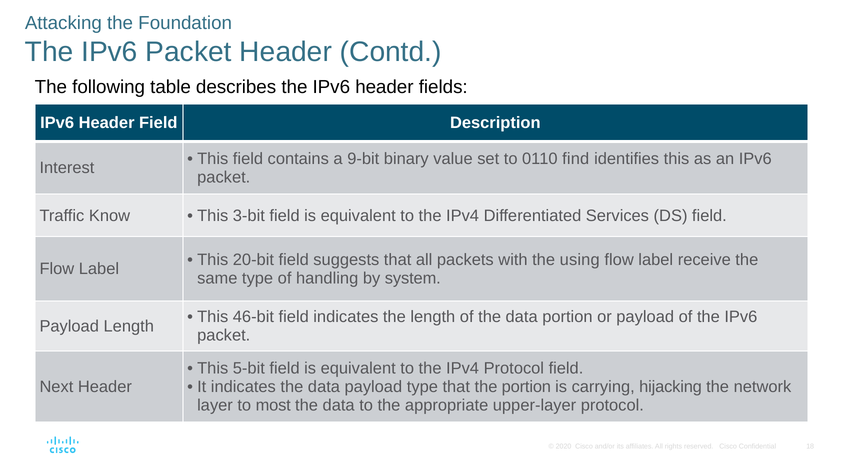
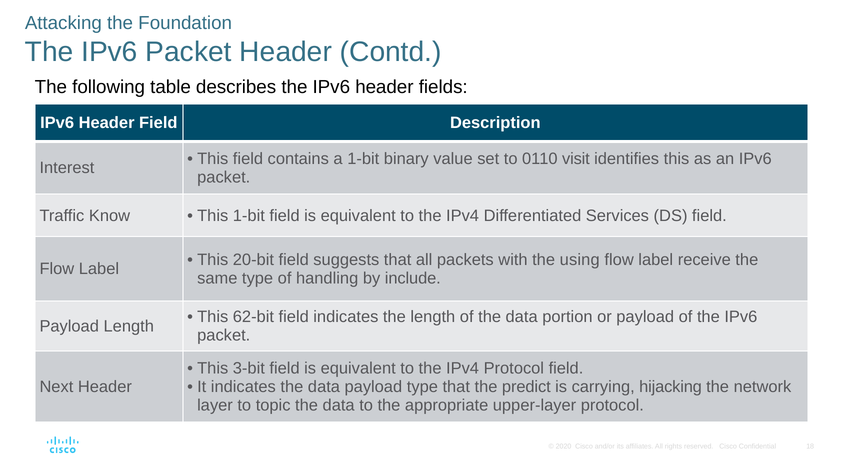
a 9-bit: 9-bit -> 1-bit (363, 159)
find: find -> visit (576, 159)
This 3-bit: 3-bit -> 1-bit (249, 216)
system: system -> include (413, 278)
46-bit: 46-bit -> 62-bit (253, 317)
5-bit: 5-bit -> 3-bit (249, 368)
the portion: portion -> predict (526, 387)
most: most -> topic (273, 405)
